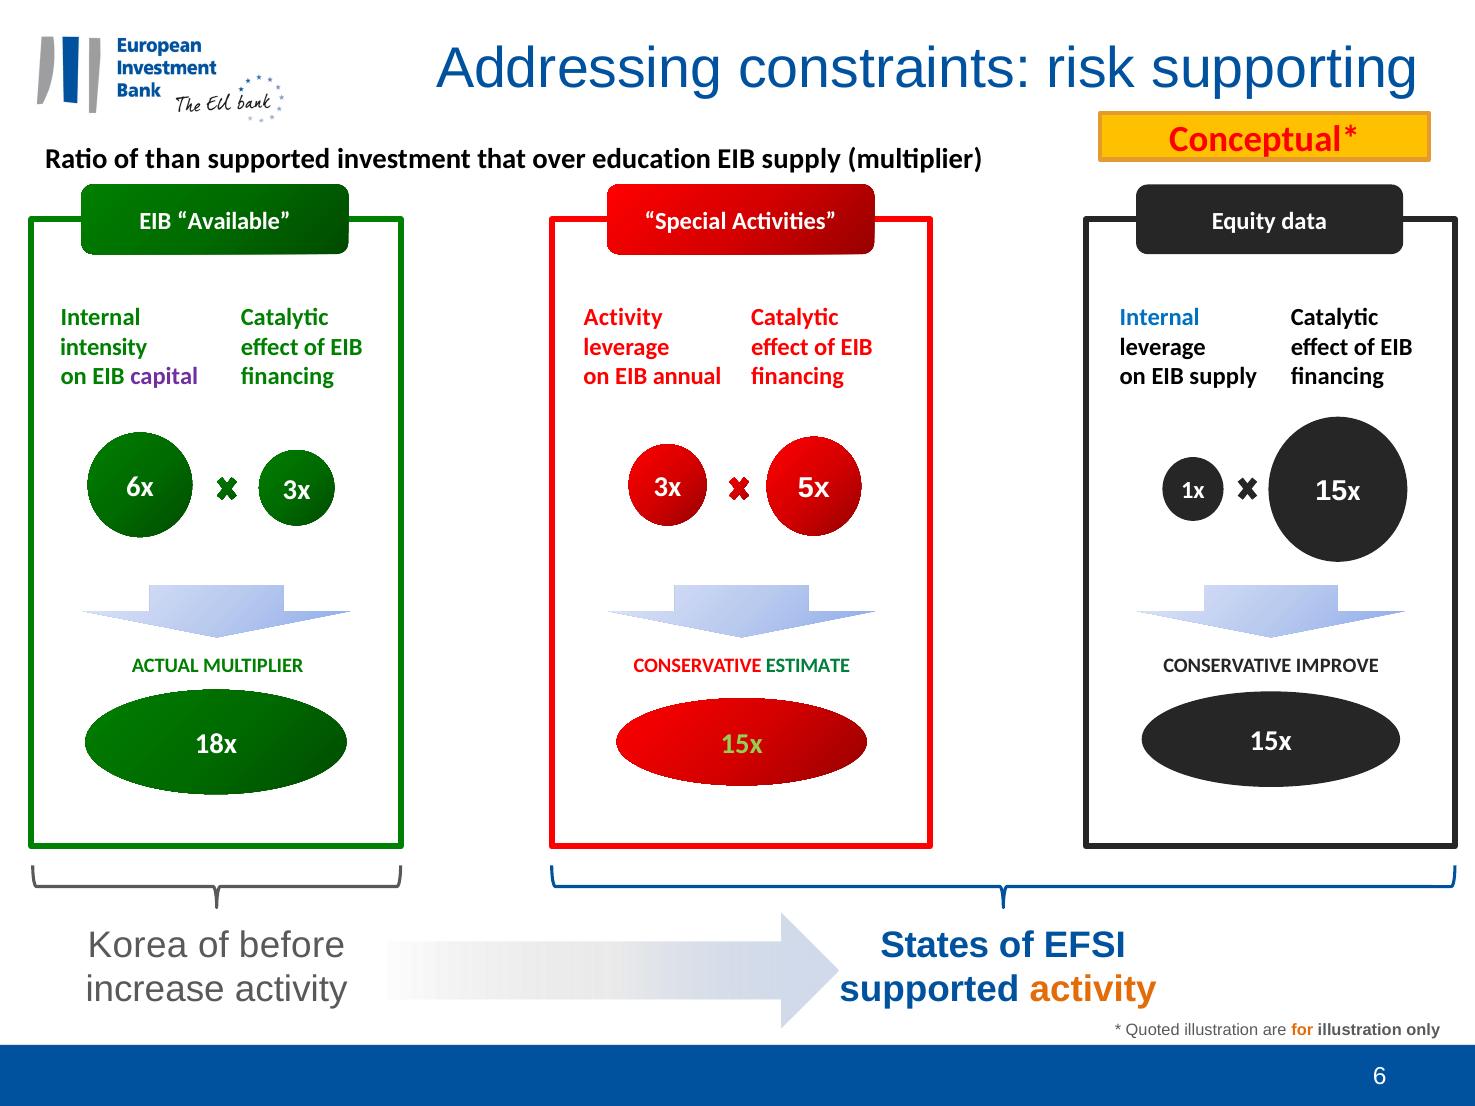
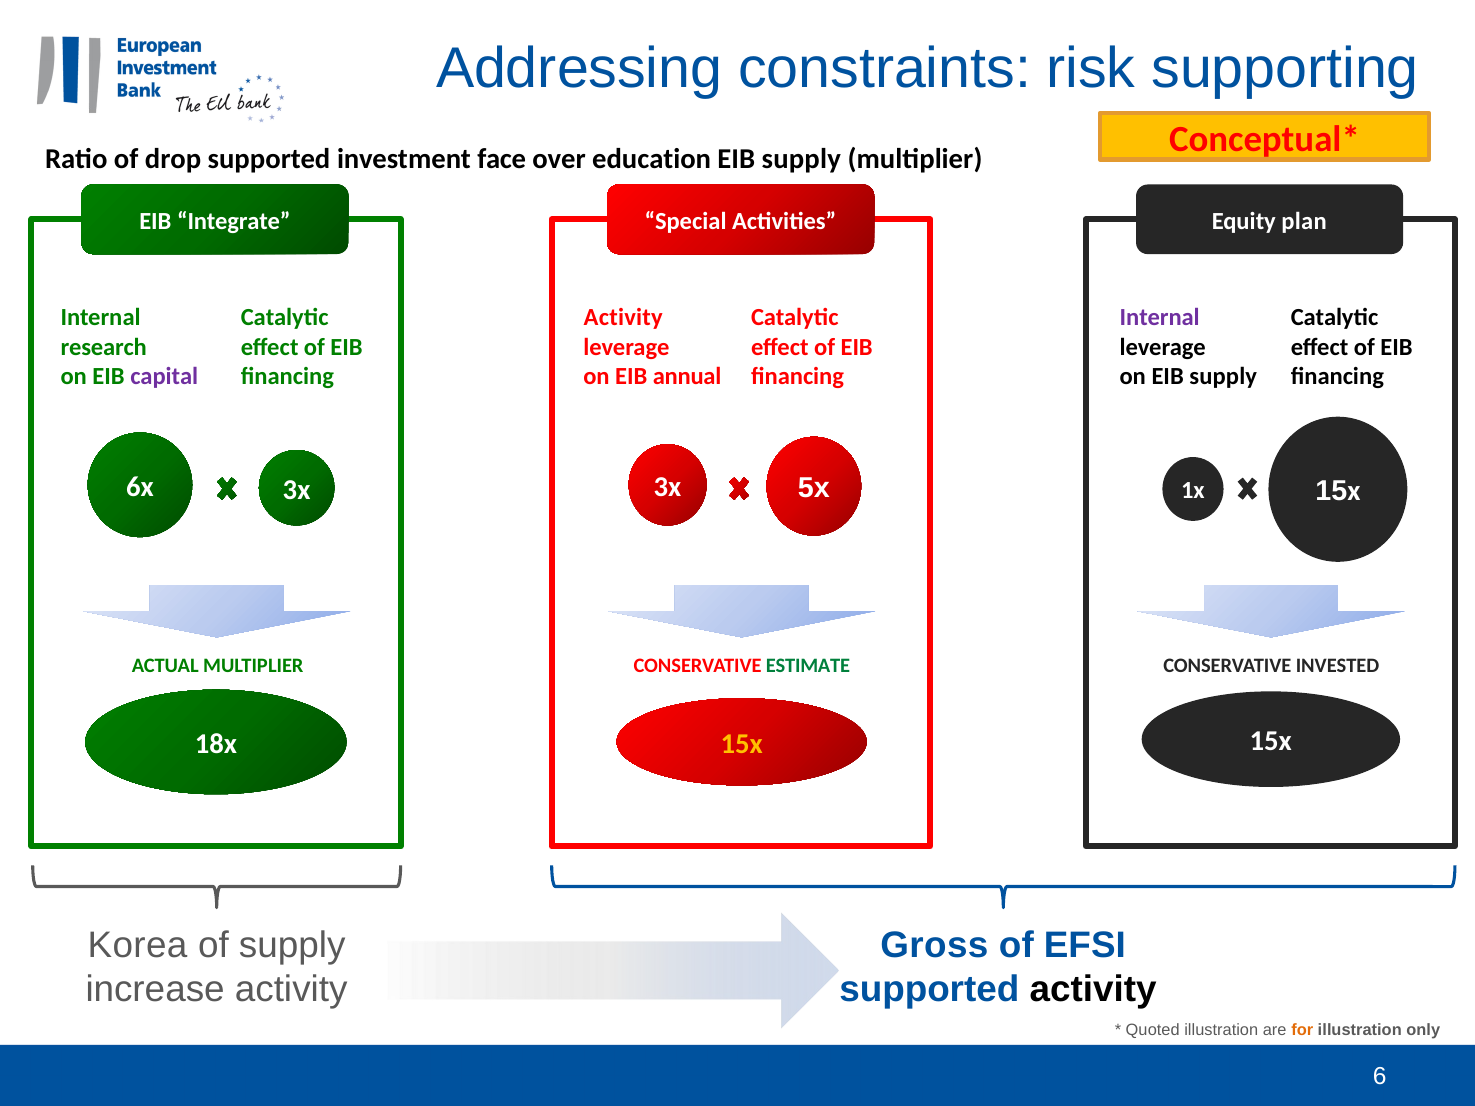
than: than -> drop (173, 159)
that: that -> face (502, 159)
Available: Available -> Integrate (234, 221)
data: data -> plan (1304, 221)
Internal colour: blue -> purple (1160, 318)
intensity: intensity -> research (104, 347)
IMPROVE: IMPROVE -> INVESTED (1338, 666)
15x colour: light green -> yellow (742, 744)
of before: before -> supply (292, 945)
States: States -> Gross (934, 945)
activity colour: orange -> black (1093, 989)
